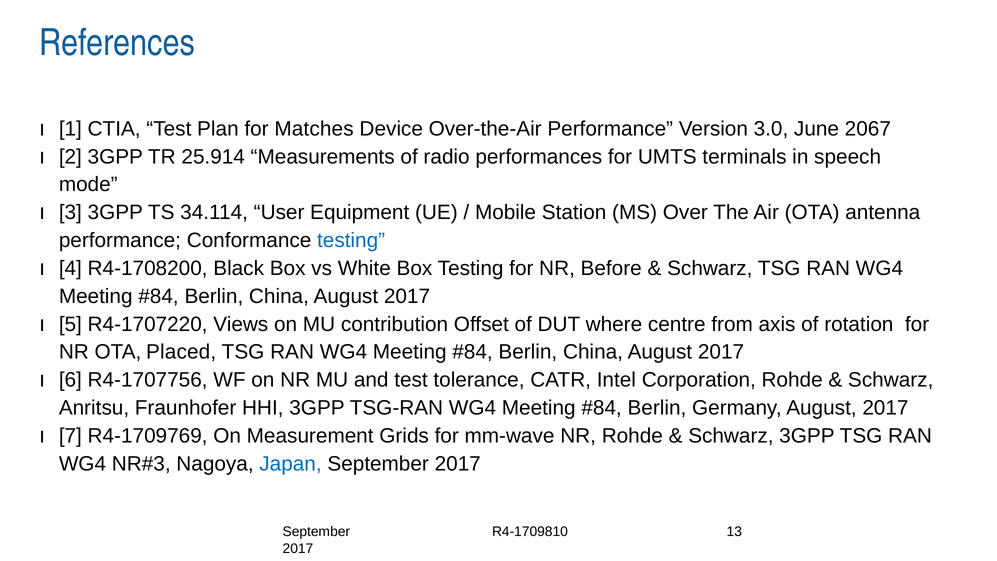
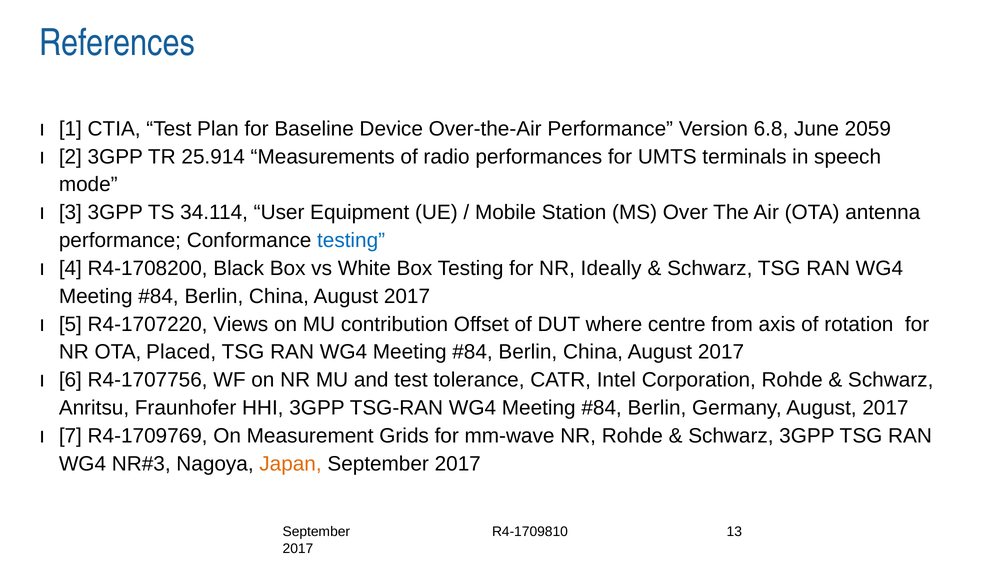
Matches: Matches -> Baseline (314, 129)
3.0: 3.0 -> 6.8 (771, 129)
2067: 2067 -> 2059 (868, 129)
Before: Before -> Ideally (611, 268)
Japan colour: blue -> orange (290, 464)
